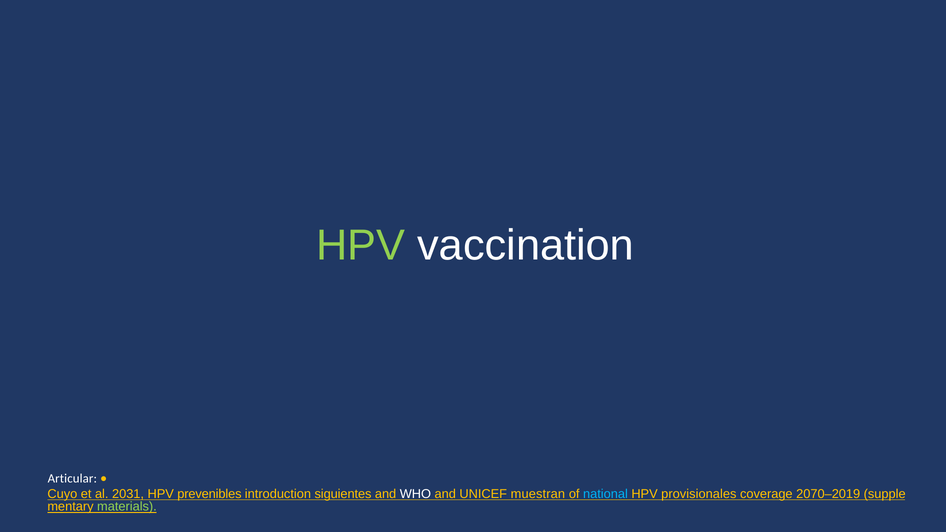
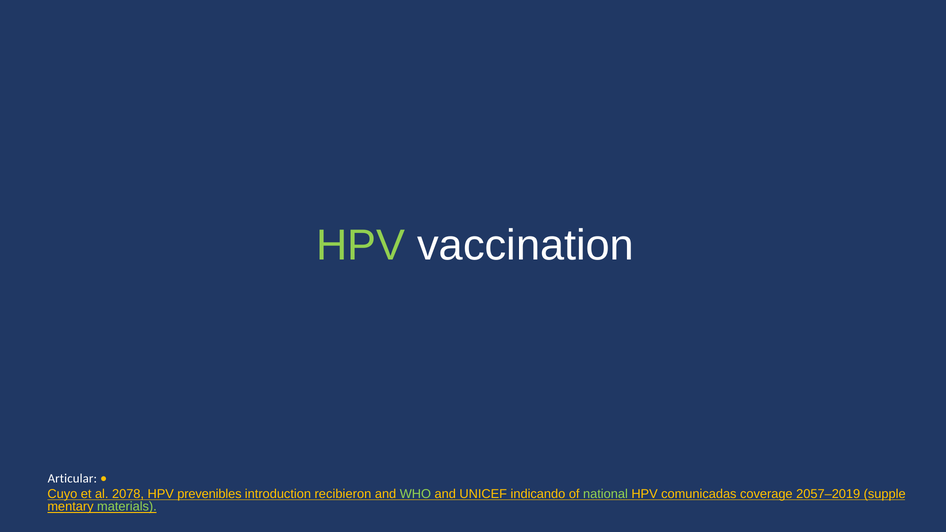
2031: 2031 -> 2078 (128, 494)
siguientes: siguientes -> recibieron (343, 494)
WHO colour: white -> light green (415, 494)
muestran: muestran -> indicando (538, 494)
national colour: light blue -> light green (605, 494)
provisionales: provisionales -> comunicadas (699, 494)
2070–2019: 2070–2019 -> 2057–2019 (828, 494)
